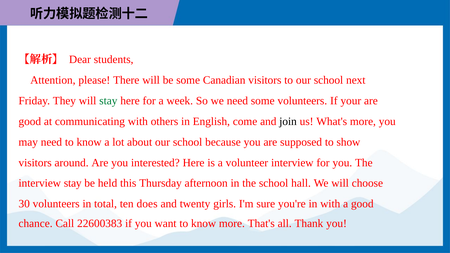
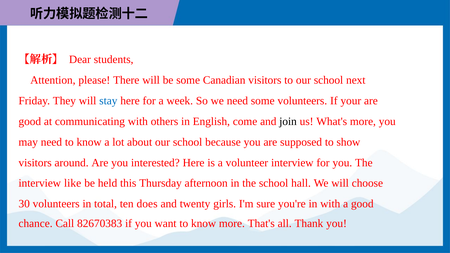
stay colour: green -> blue (108, 101)
interview stay: stay -> like (73, 183)
22600383: 22600383 -> 82670383 (100, 224)
